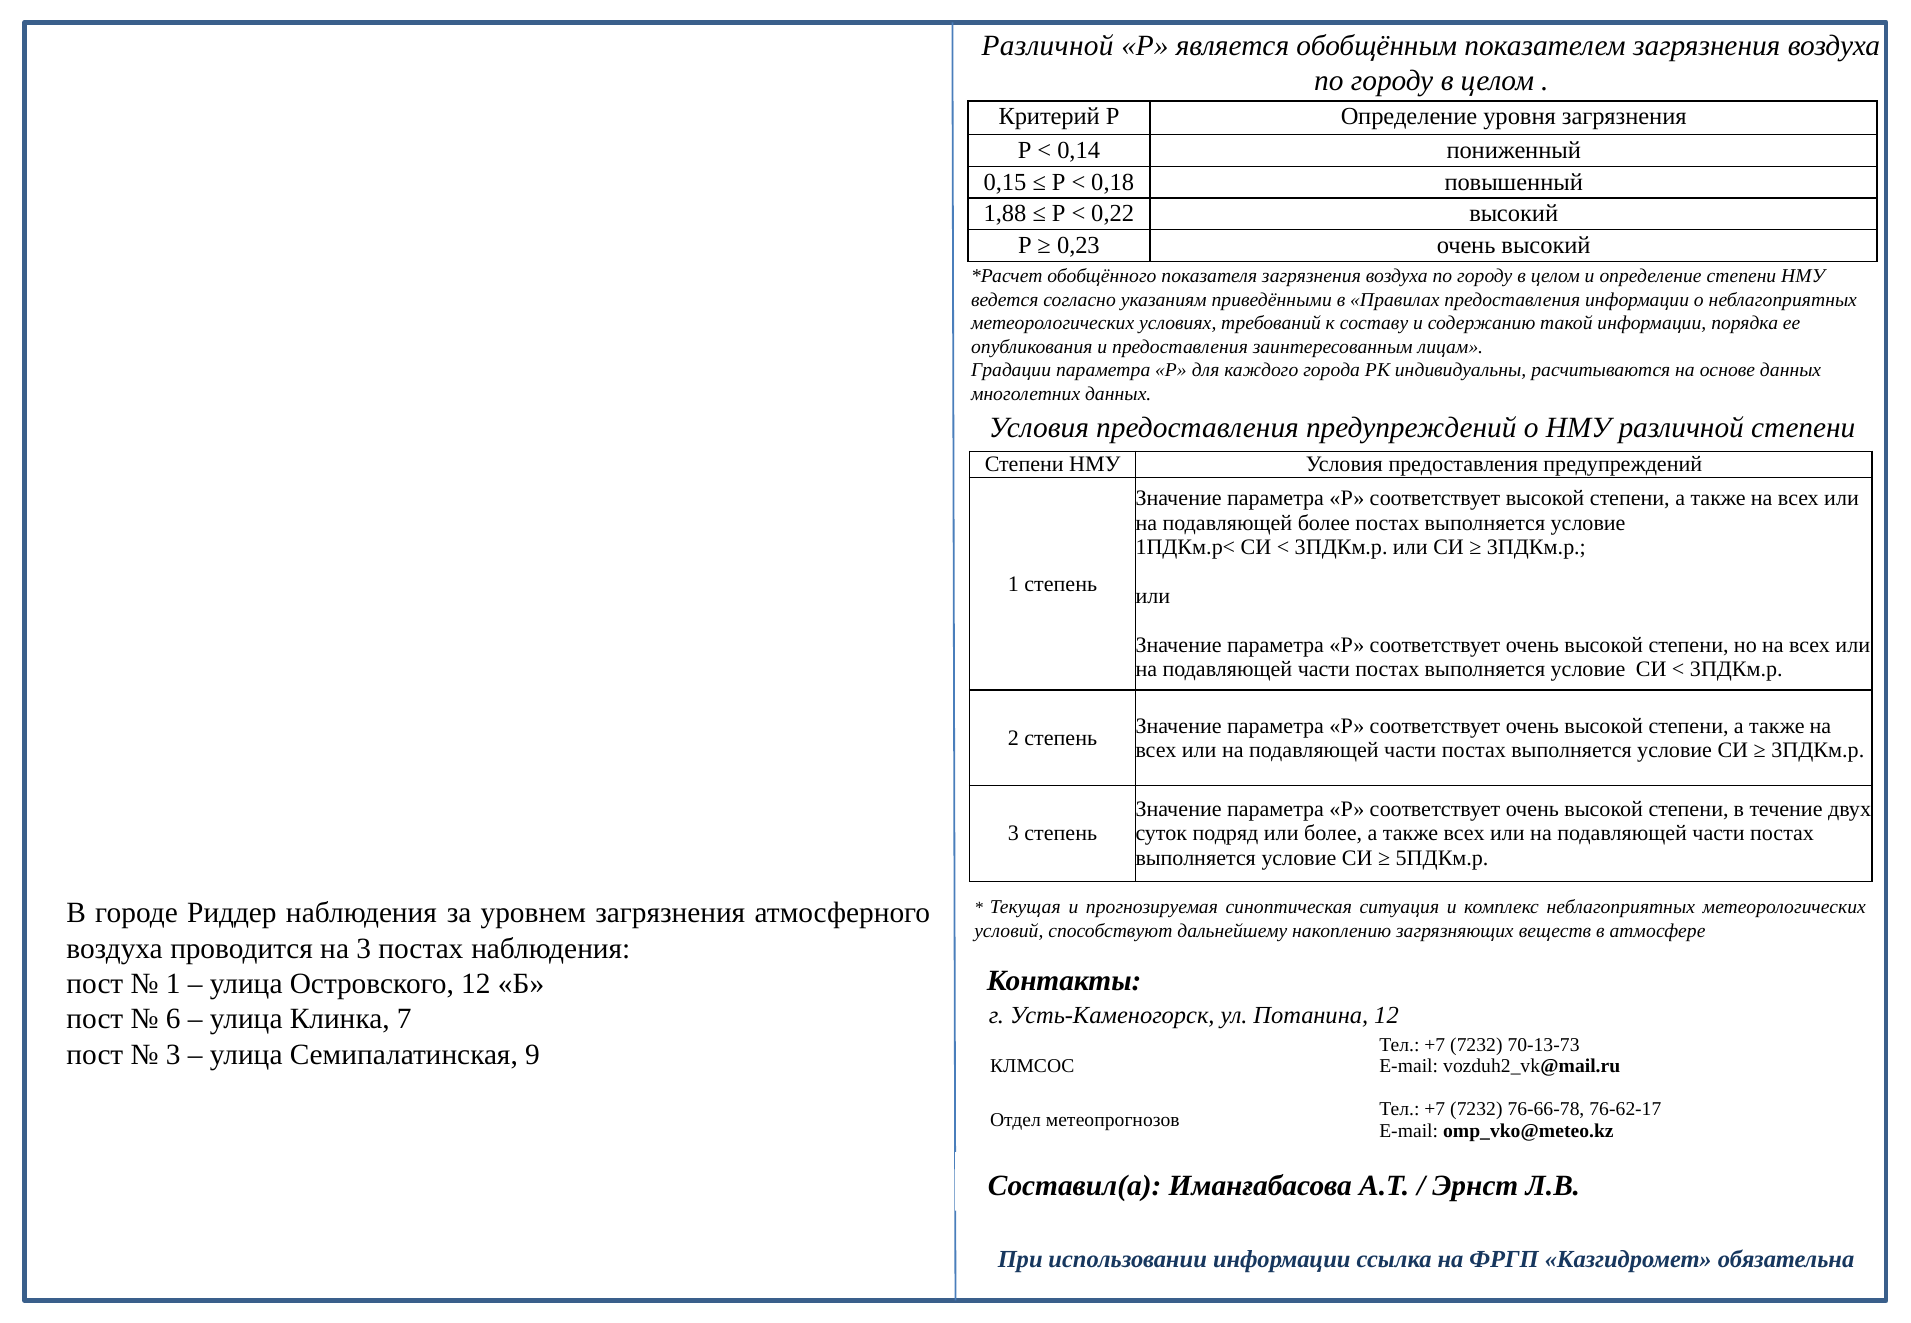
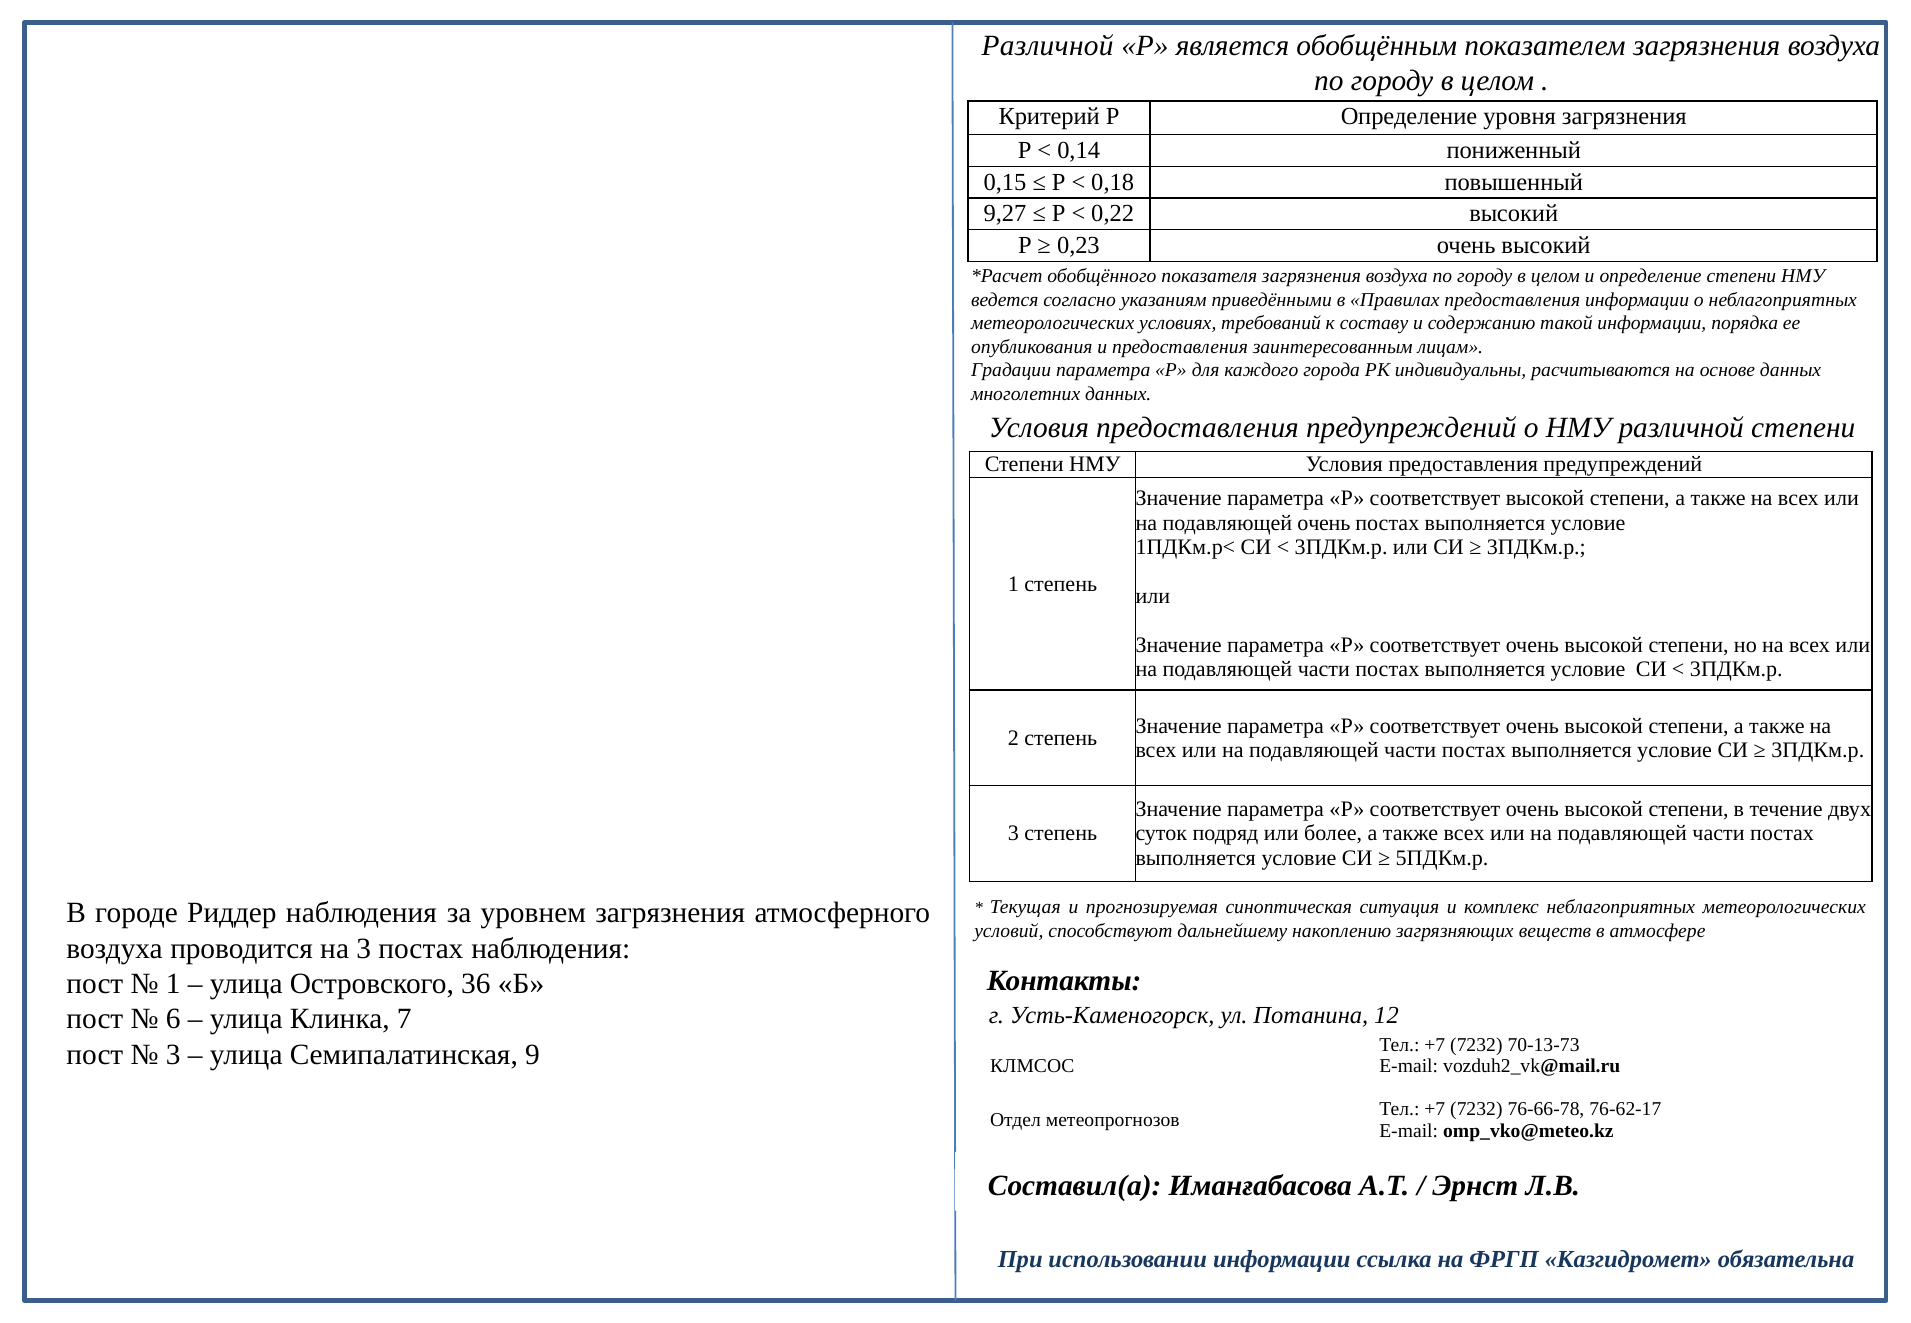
1,88: 1,88 -> 9,27 (1005, 214)
подавляющей более: более -> очень (1324, 523)
Островского 12: 12 -> 36 (476, 984)
